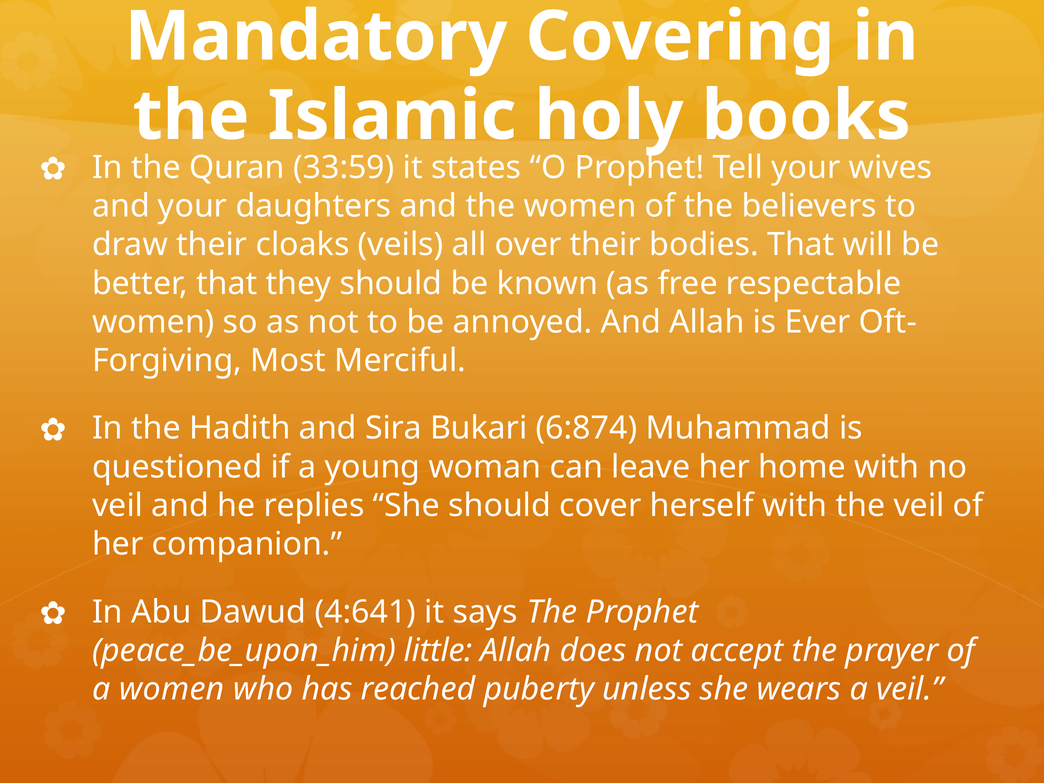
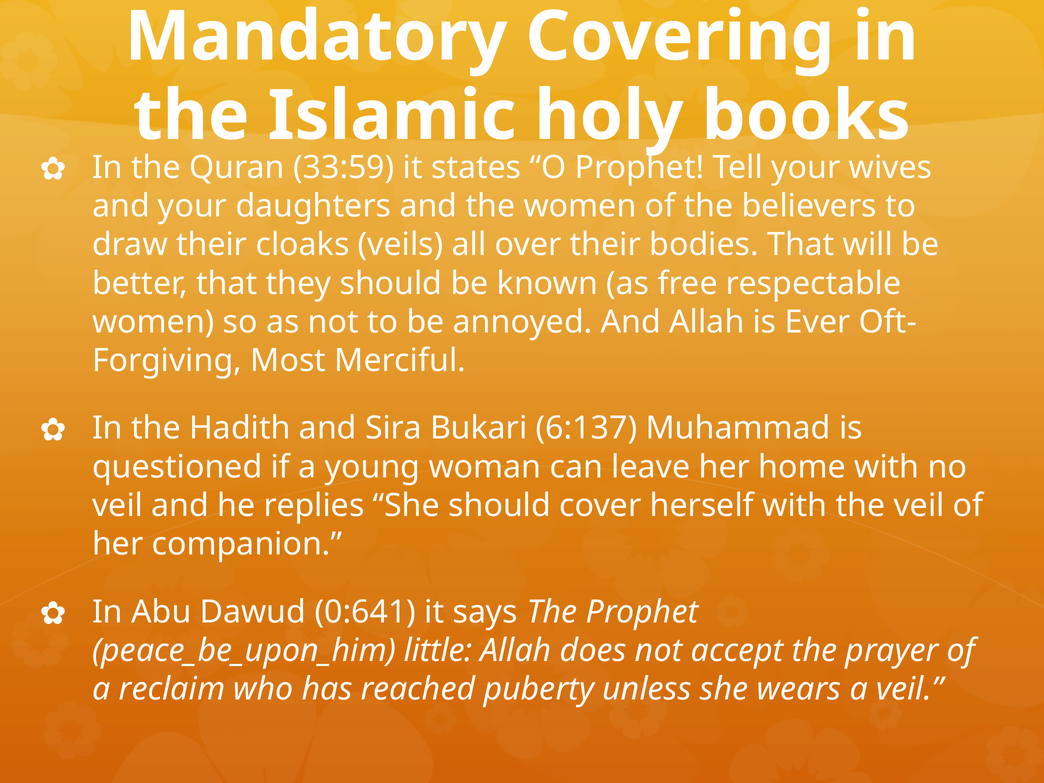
6:874: 6:874 -> 6:137 (587, 428)
4:641: 4:641 -> 0:641 (365, 612)
a women: women -> reclaim (172, 689)
